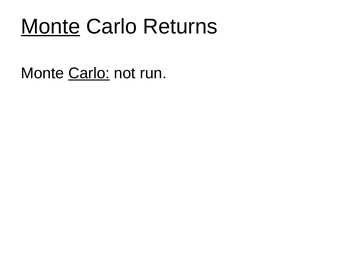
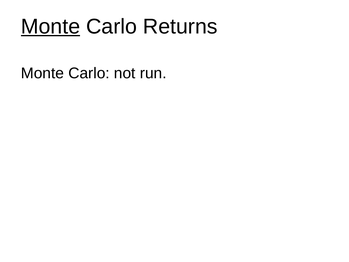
Carlo underline: present -> none (89, 73)
